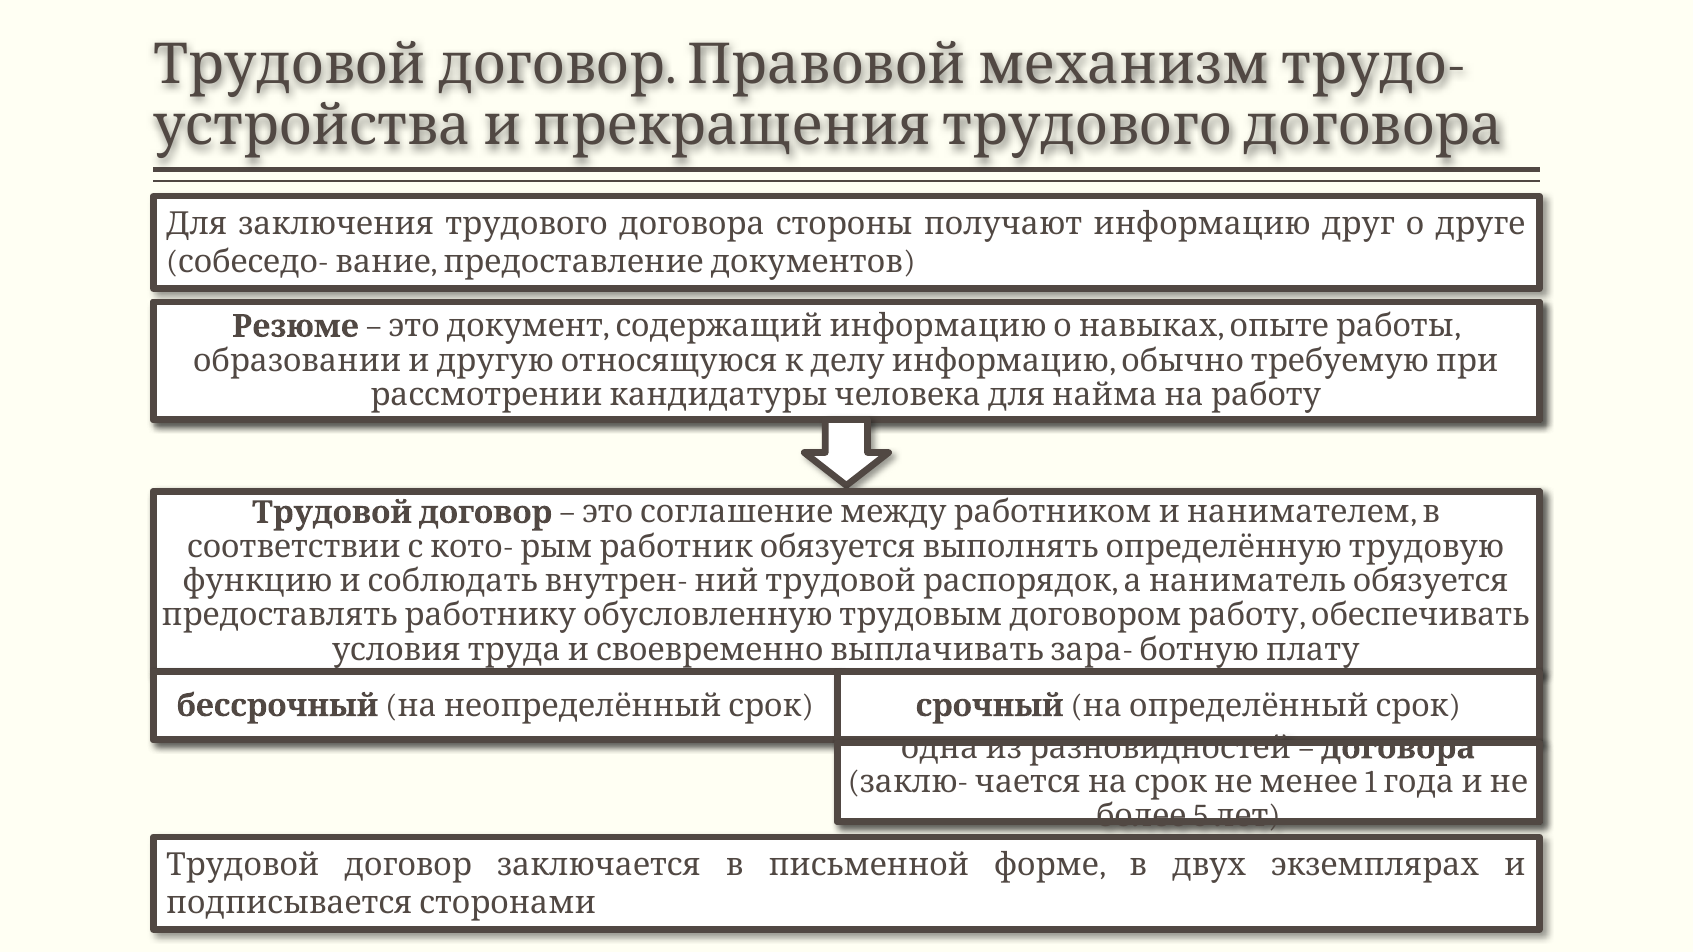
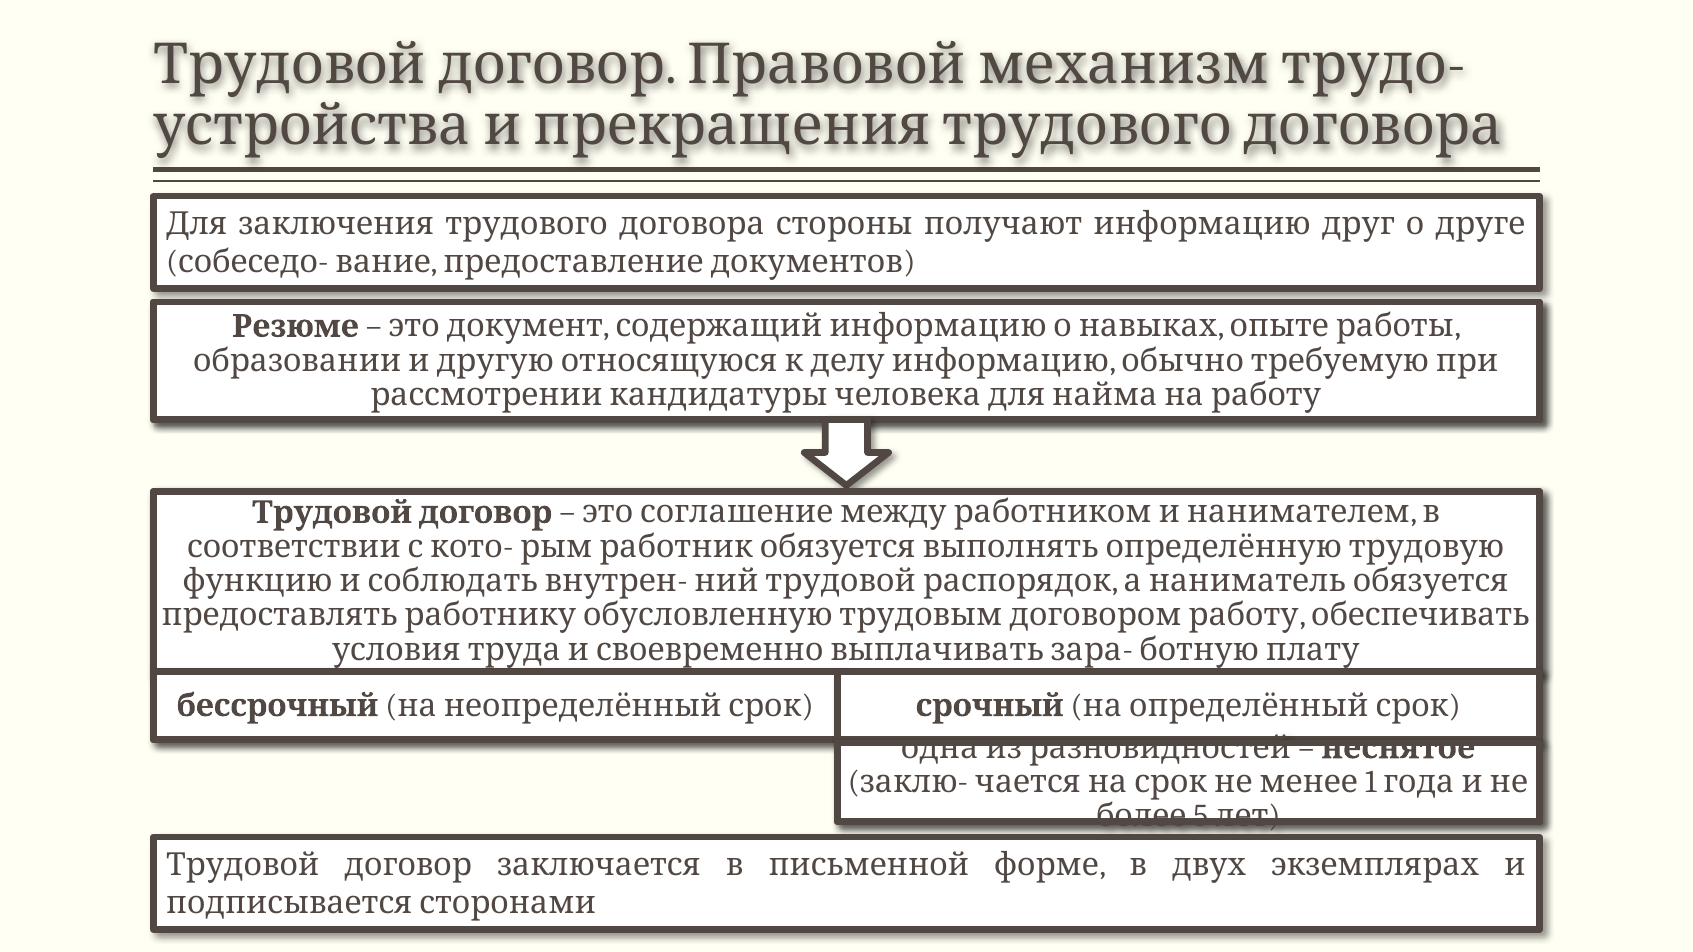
договора: договора -> неснятое (1398, 748)
